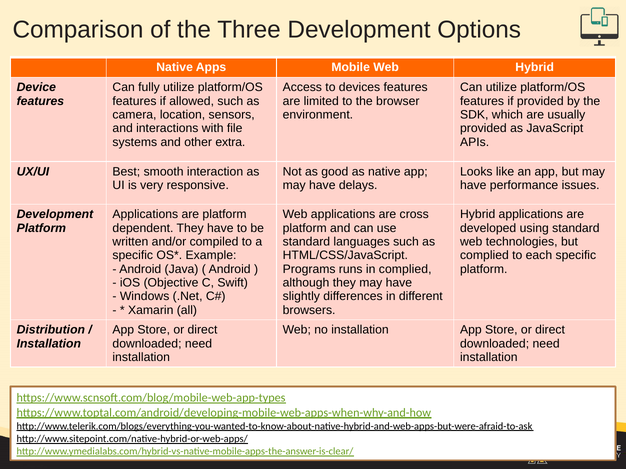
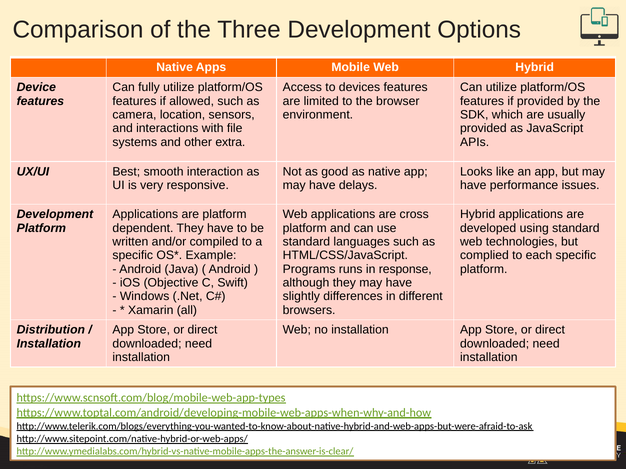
in complied: complied -> response (405, 269)
